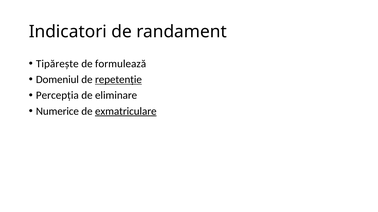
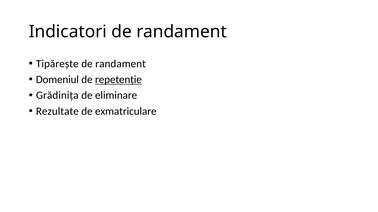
formulează: formulează -> randament (121, 64)
Percepția: Percepția -> Grădinița (57, 96)
Numerice: Numerice -> Rezultate (57, 111)
exmatriculare underline: present -> none (126, 111)
